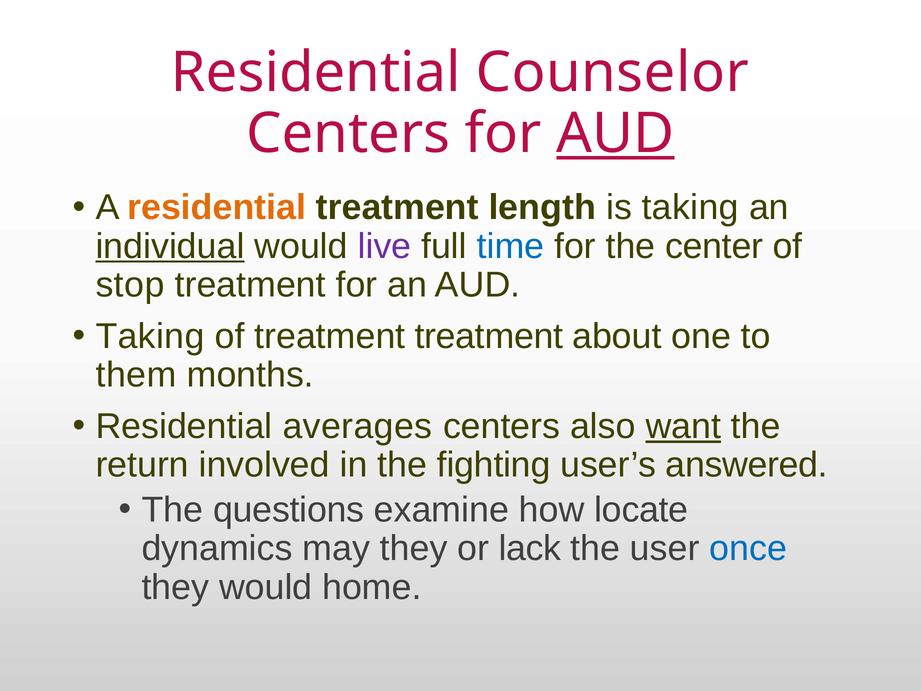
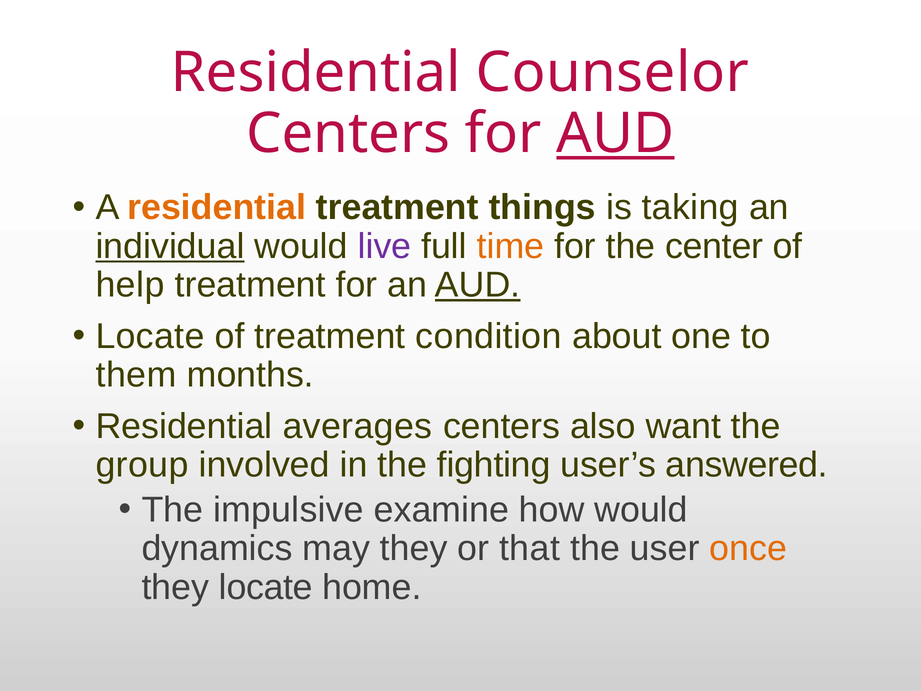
length: length -> things (542, 208)
time colour: blue -> orange (511, 246)
stop: stop -> help (130, 285)
AUD underline: none -> present (478, 285)
Taking: Taking -> Locate (150, 336)
treatment treatment: treatment -> condition (489, 336)
want underline: present -> none (683, 426)
return: return -> group (142, 465)
questions: questions -> impulsive (288, 510)
how locate: locate -> would (641, 510)
lack: lack -> that (530, 548)
once colour: blue -> orange (748, 548)
they would: would -> locate (266, 587)
